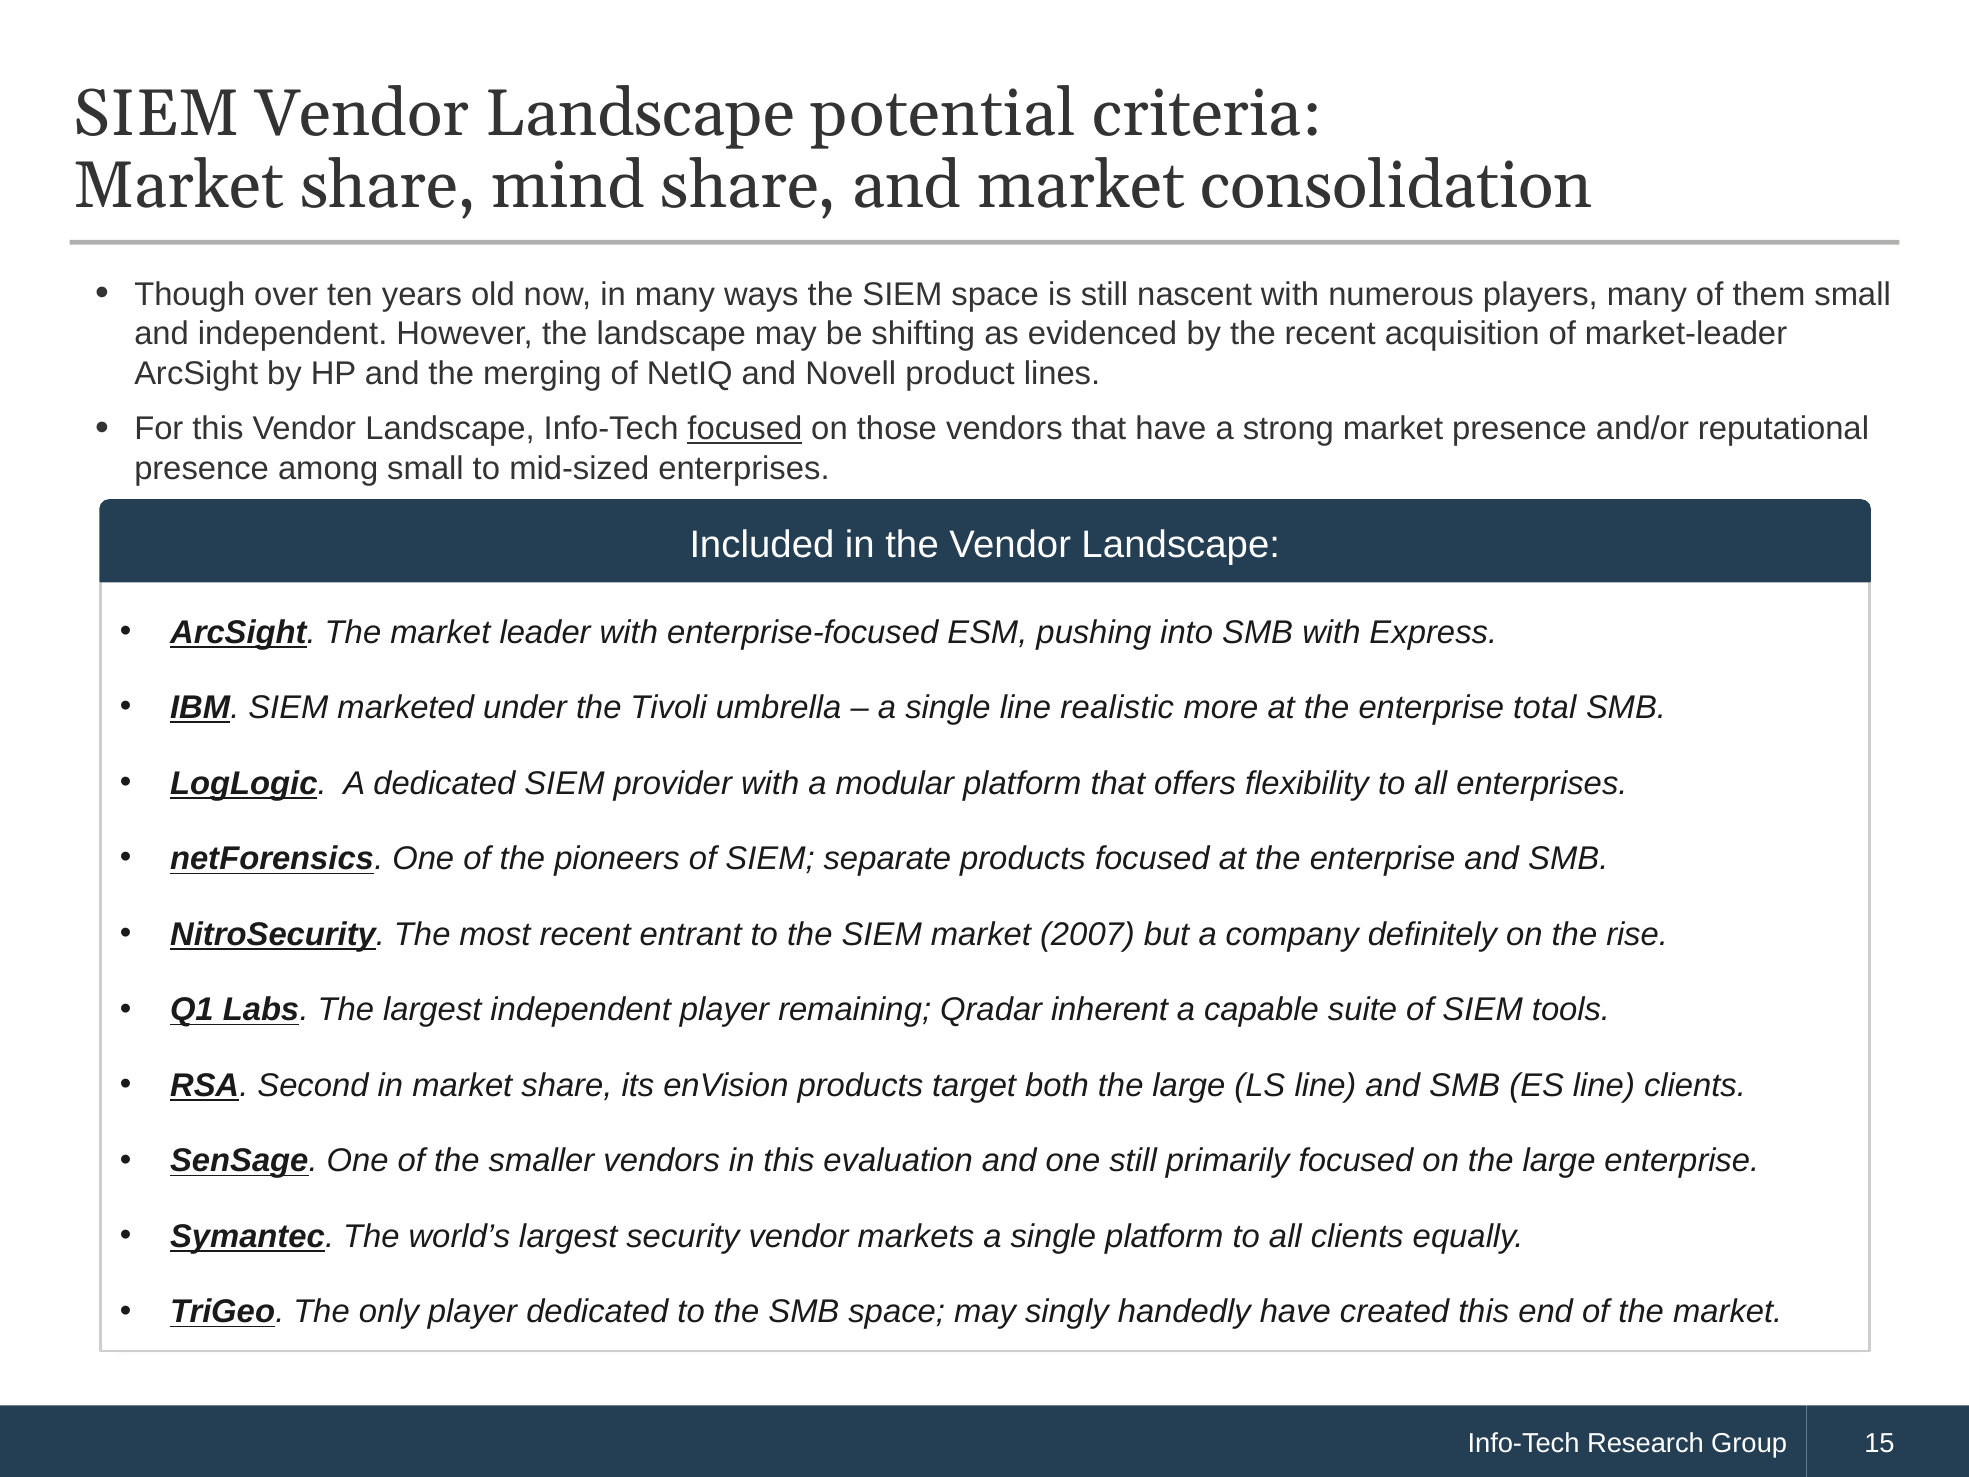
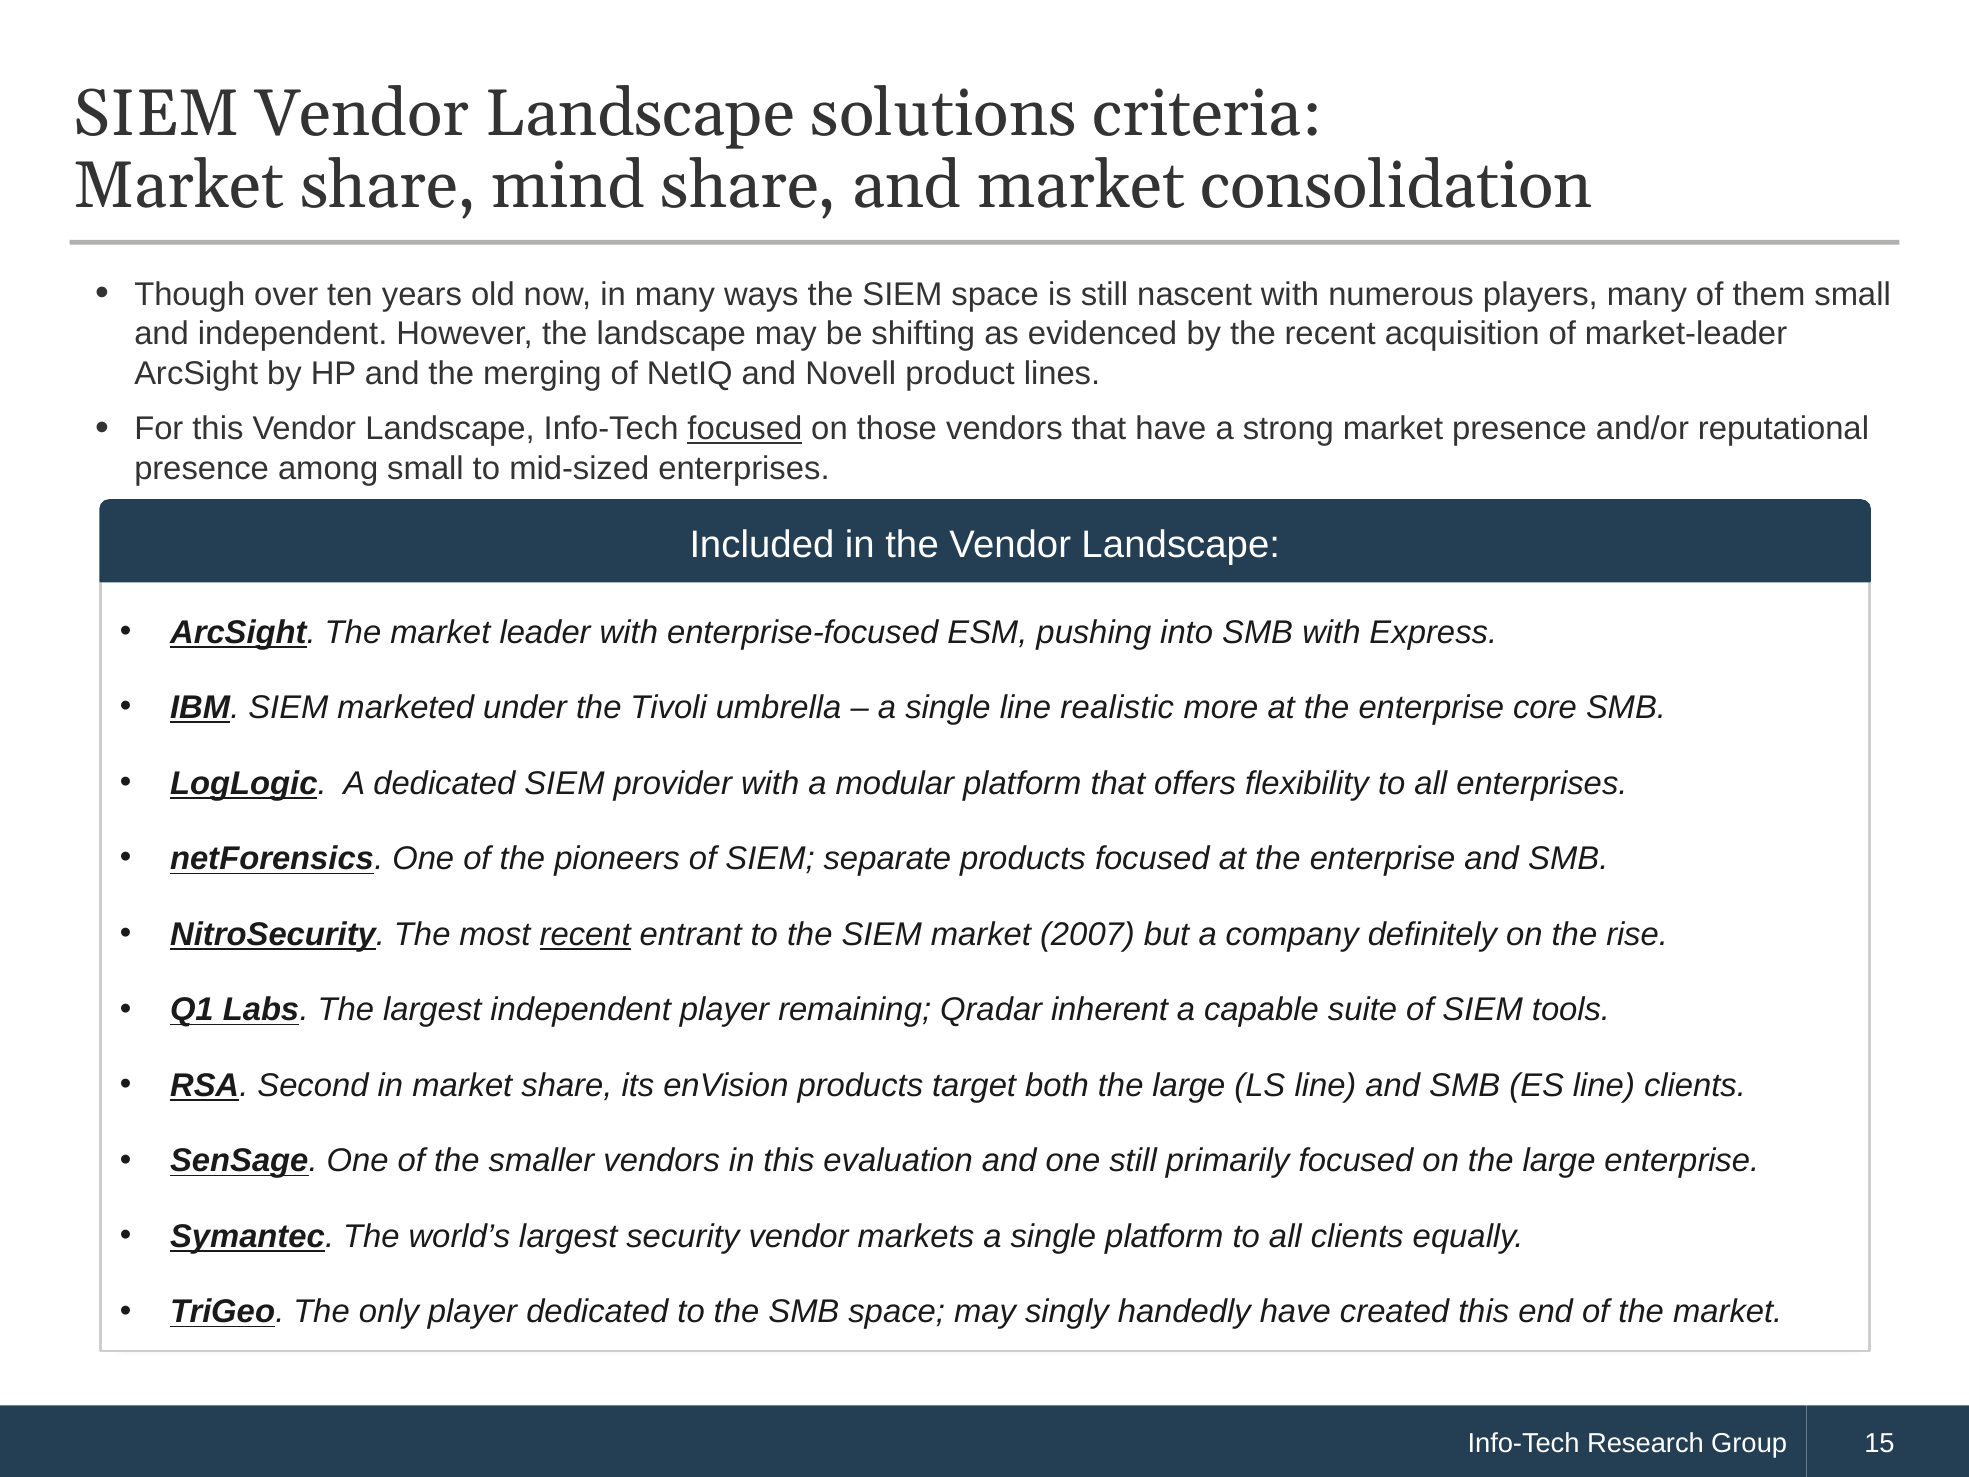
potential: potential -> solutions (944, 114)
total: total -> core (1545, 708)
recent underline: none -> present (585, 934)
